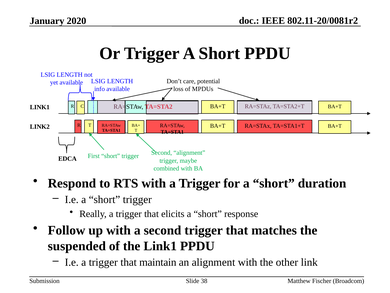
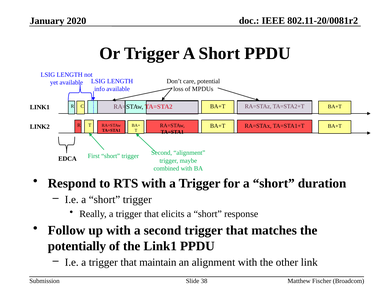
suspended: suspended -> potentially (77, 246)
